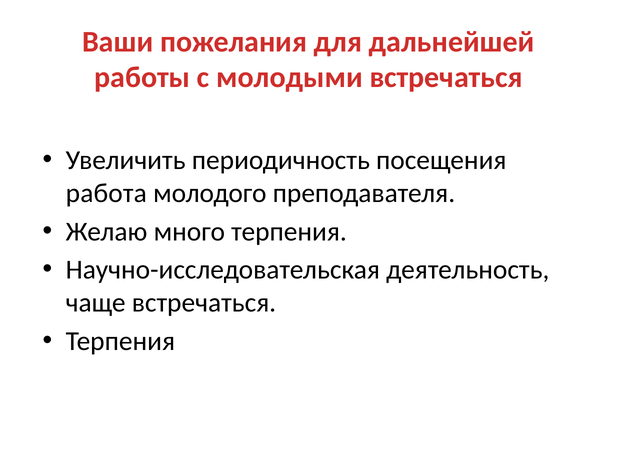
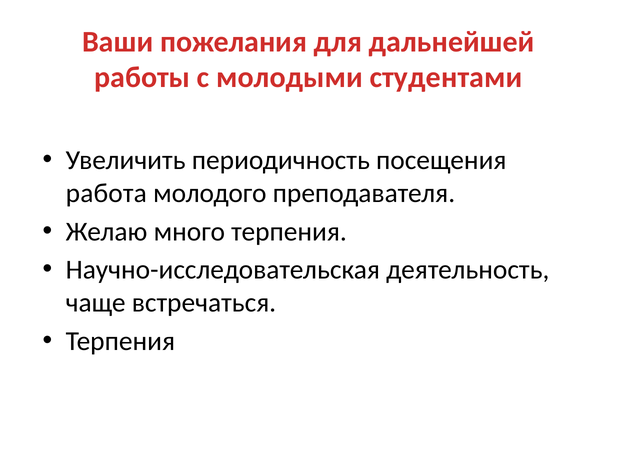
молодыми встречаться: встречаться -> студентами (446, 78)
